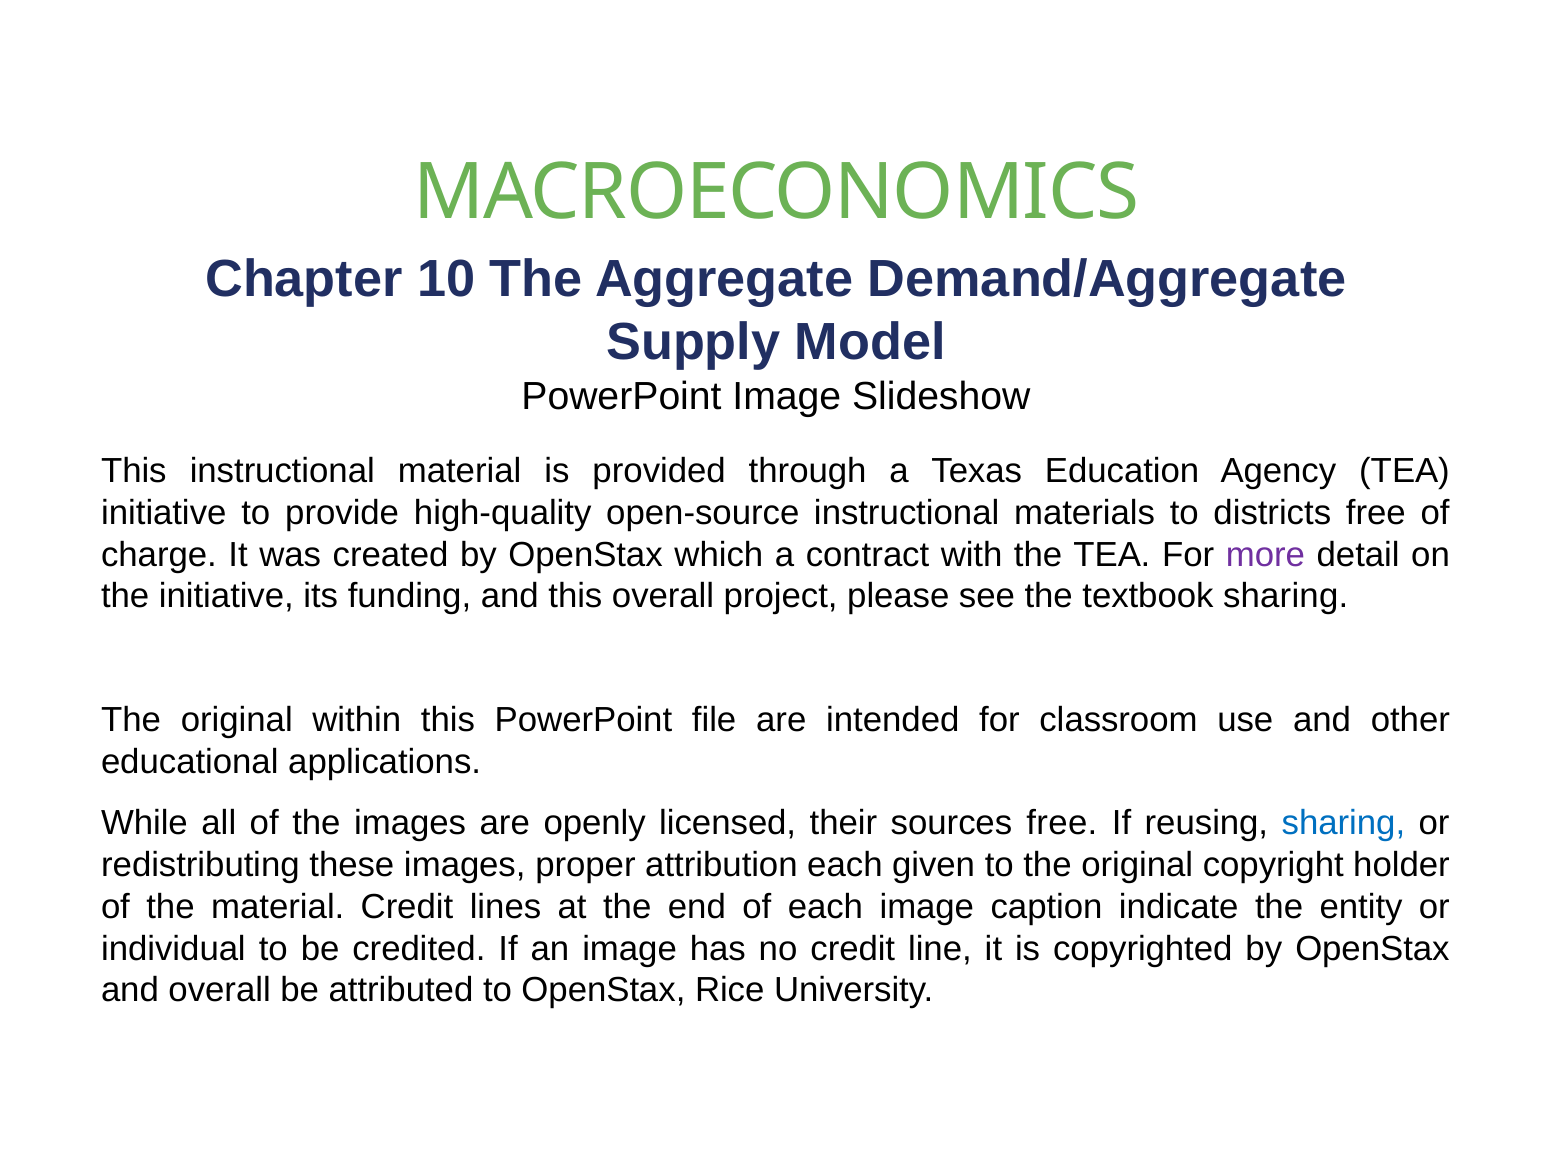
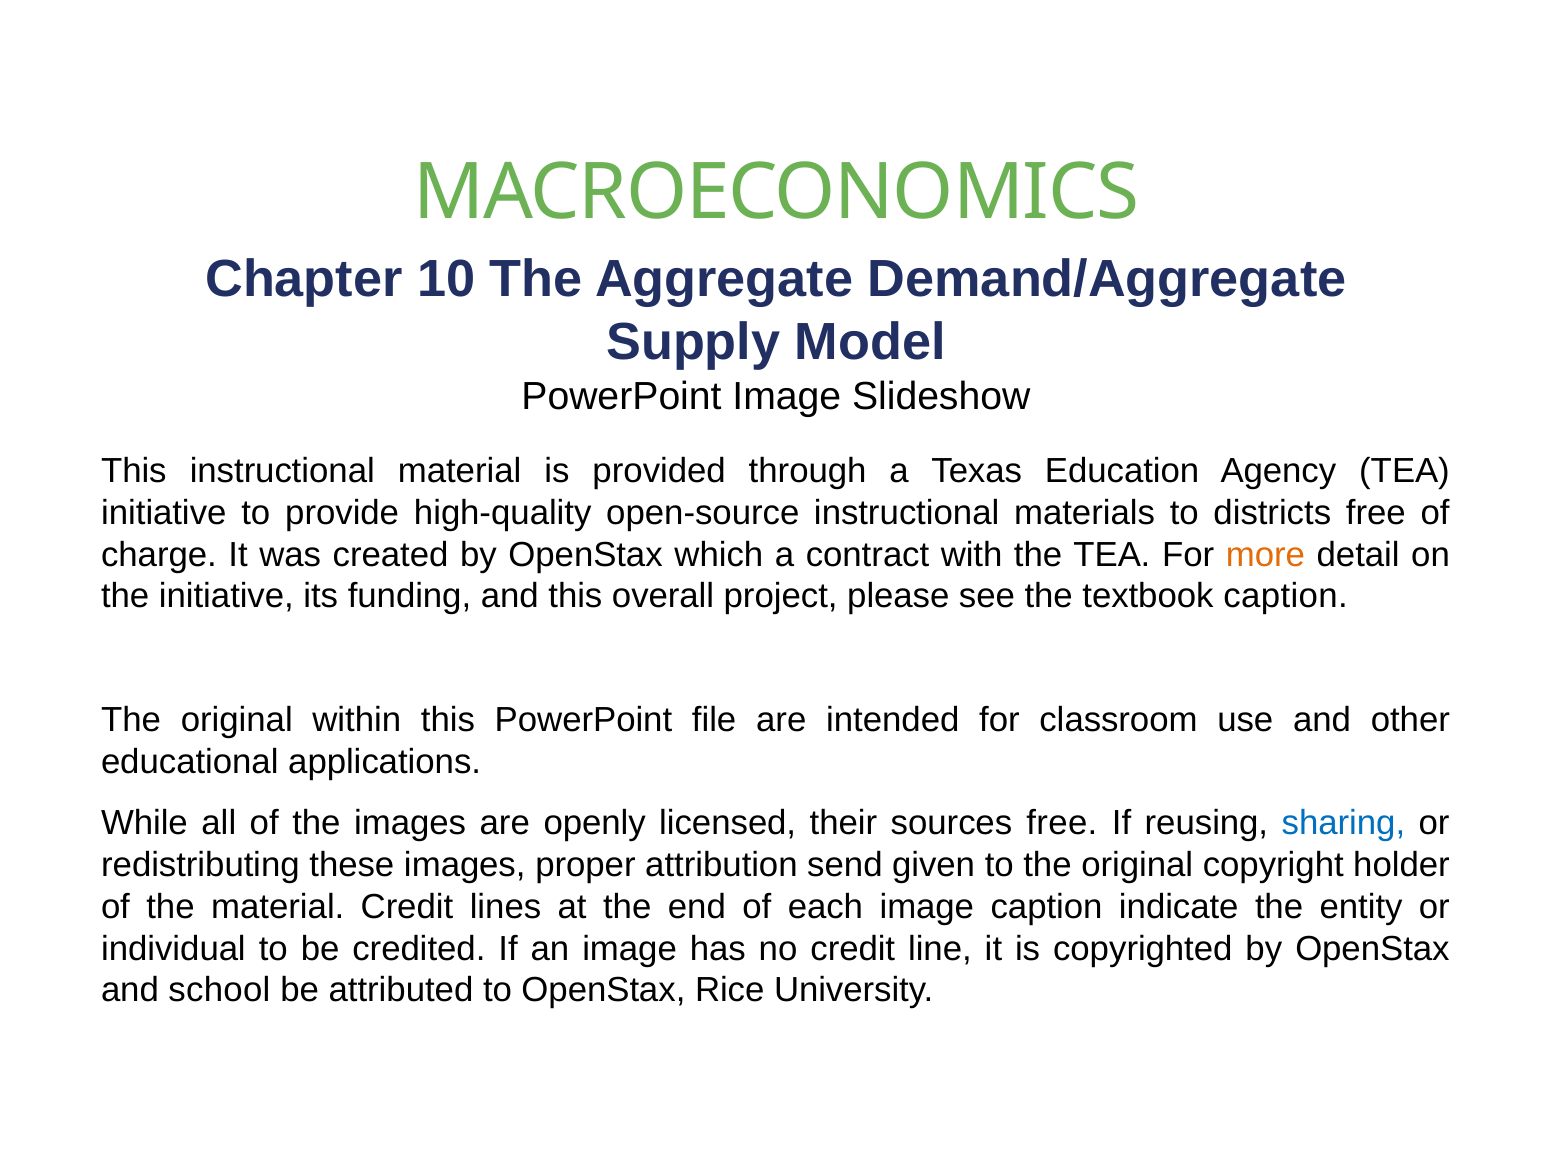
more colour: purple -> orange (1265, 555)
textbook sharing: sharing -> caption (1286, 596)
attribution each: each -> send (845, 865)
and overall: overall -> school (219, 991)
